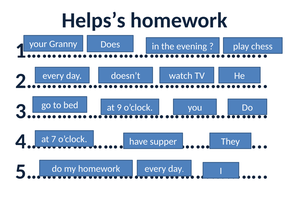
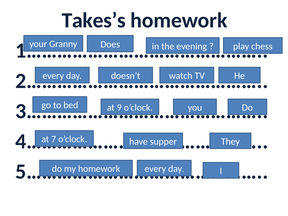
Helps’s: Helps’s -> Takes’s (94, 20)
